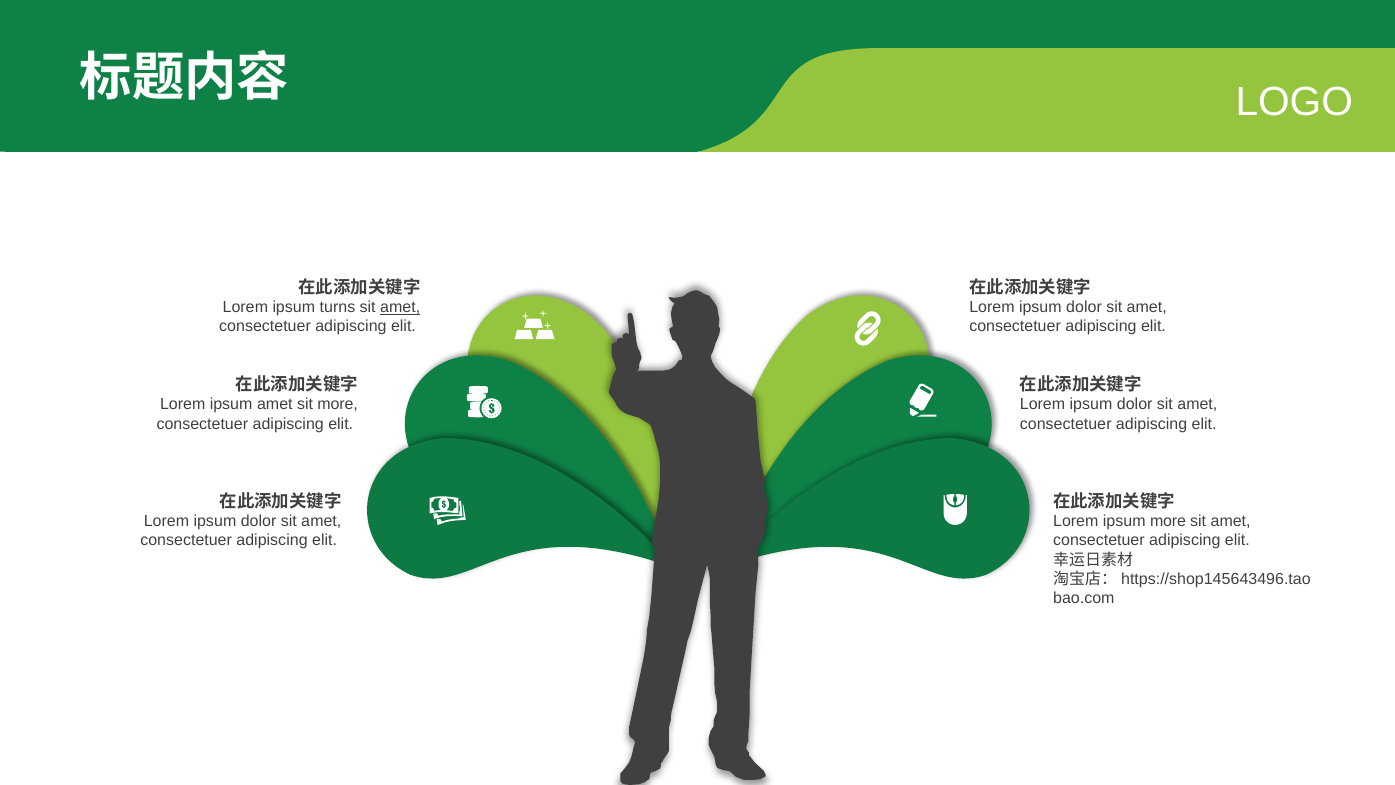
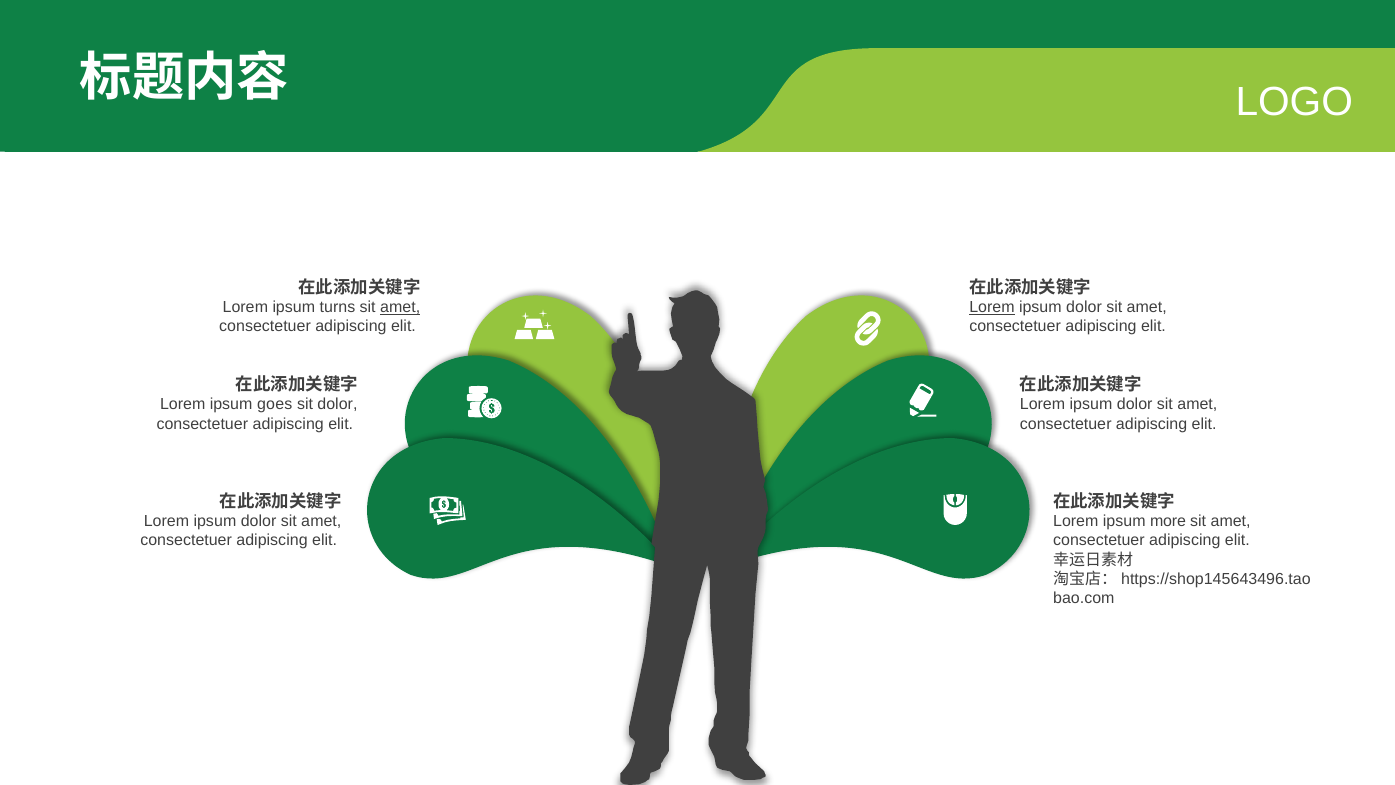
Lorem underline: none -> present (992, 307)
ipsum amet: amet -> goes (275, 404)
sit more: more -> dolor (337, 404)
